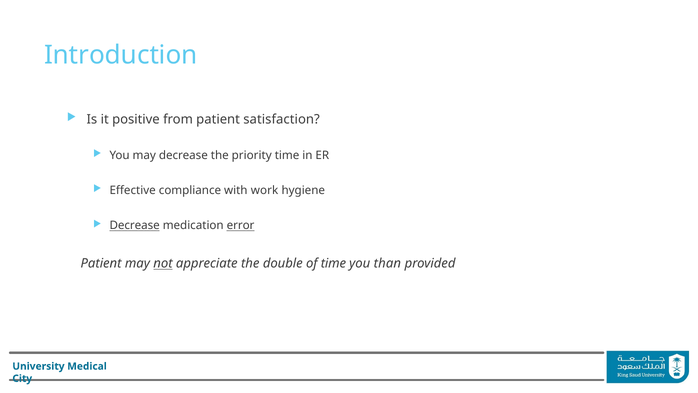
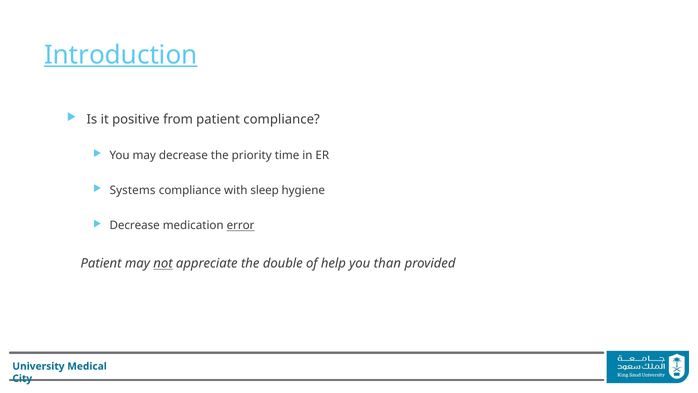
Introduction underline: none -> present (121, 55)
patient satisfaction: satisfaction -> compliance (282, 119)
Effective: Effective -> Systems (133, 190)
work: work -> sleep (265, 190)
Decrease underline: present -> none (135, 225)
of time: time -> help (333, 263)
